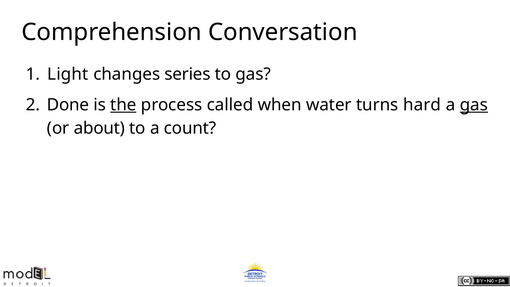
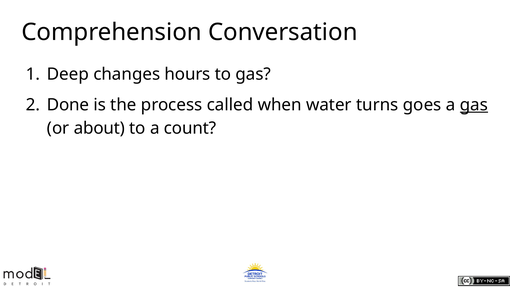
Light: Light -> Deep (68, 74)
series: series -> hours (188, 74)
the underline: present -> none (123, 105)
hard: hard -> goes (422, 105)
